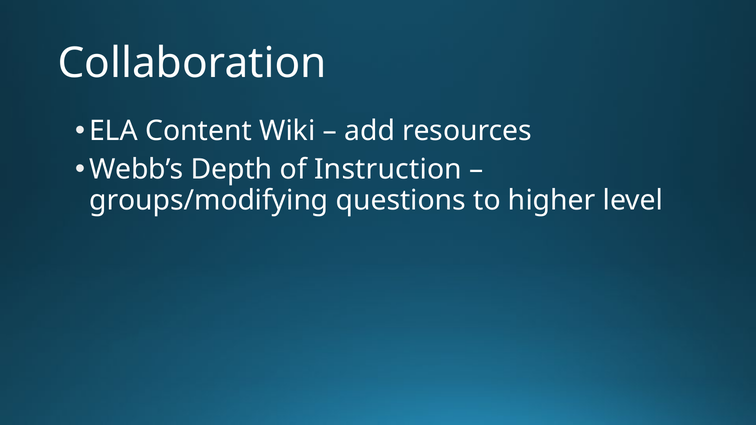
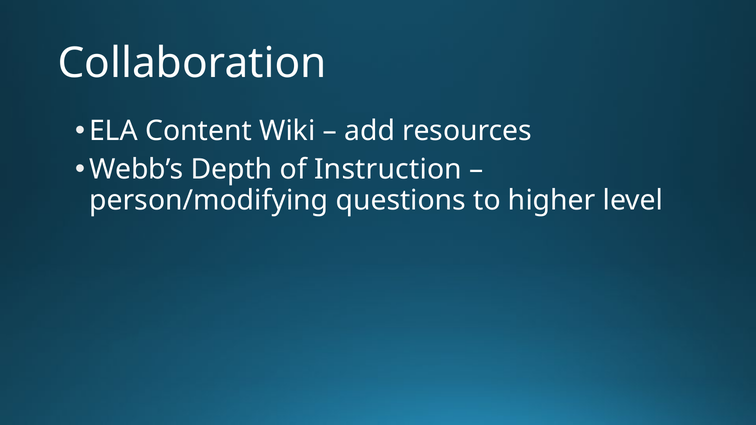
groups/modifying: groups/modifying -> person/modifying (209, 200)
